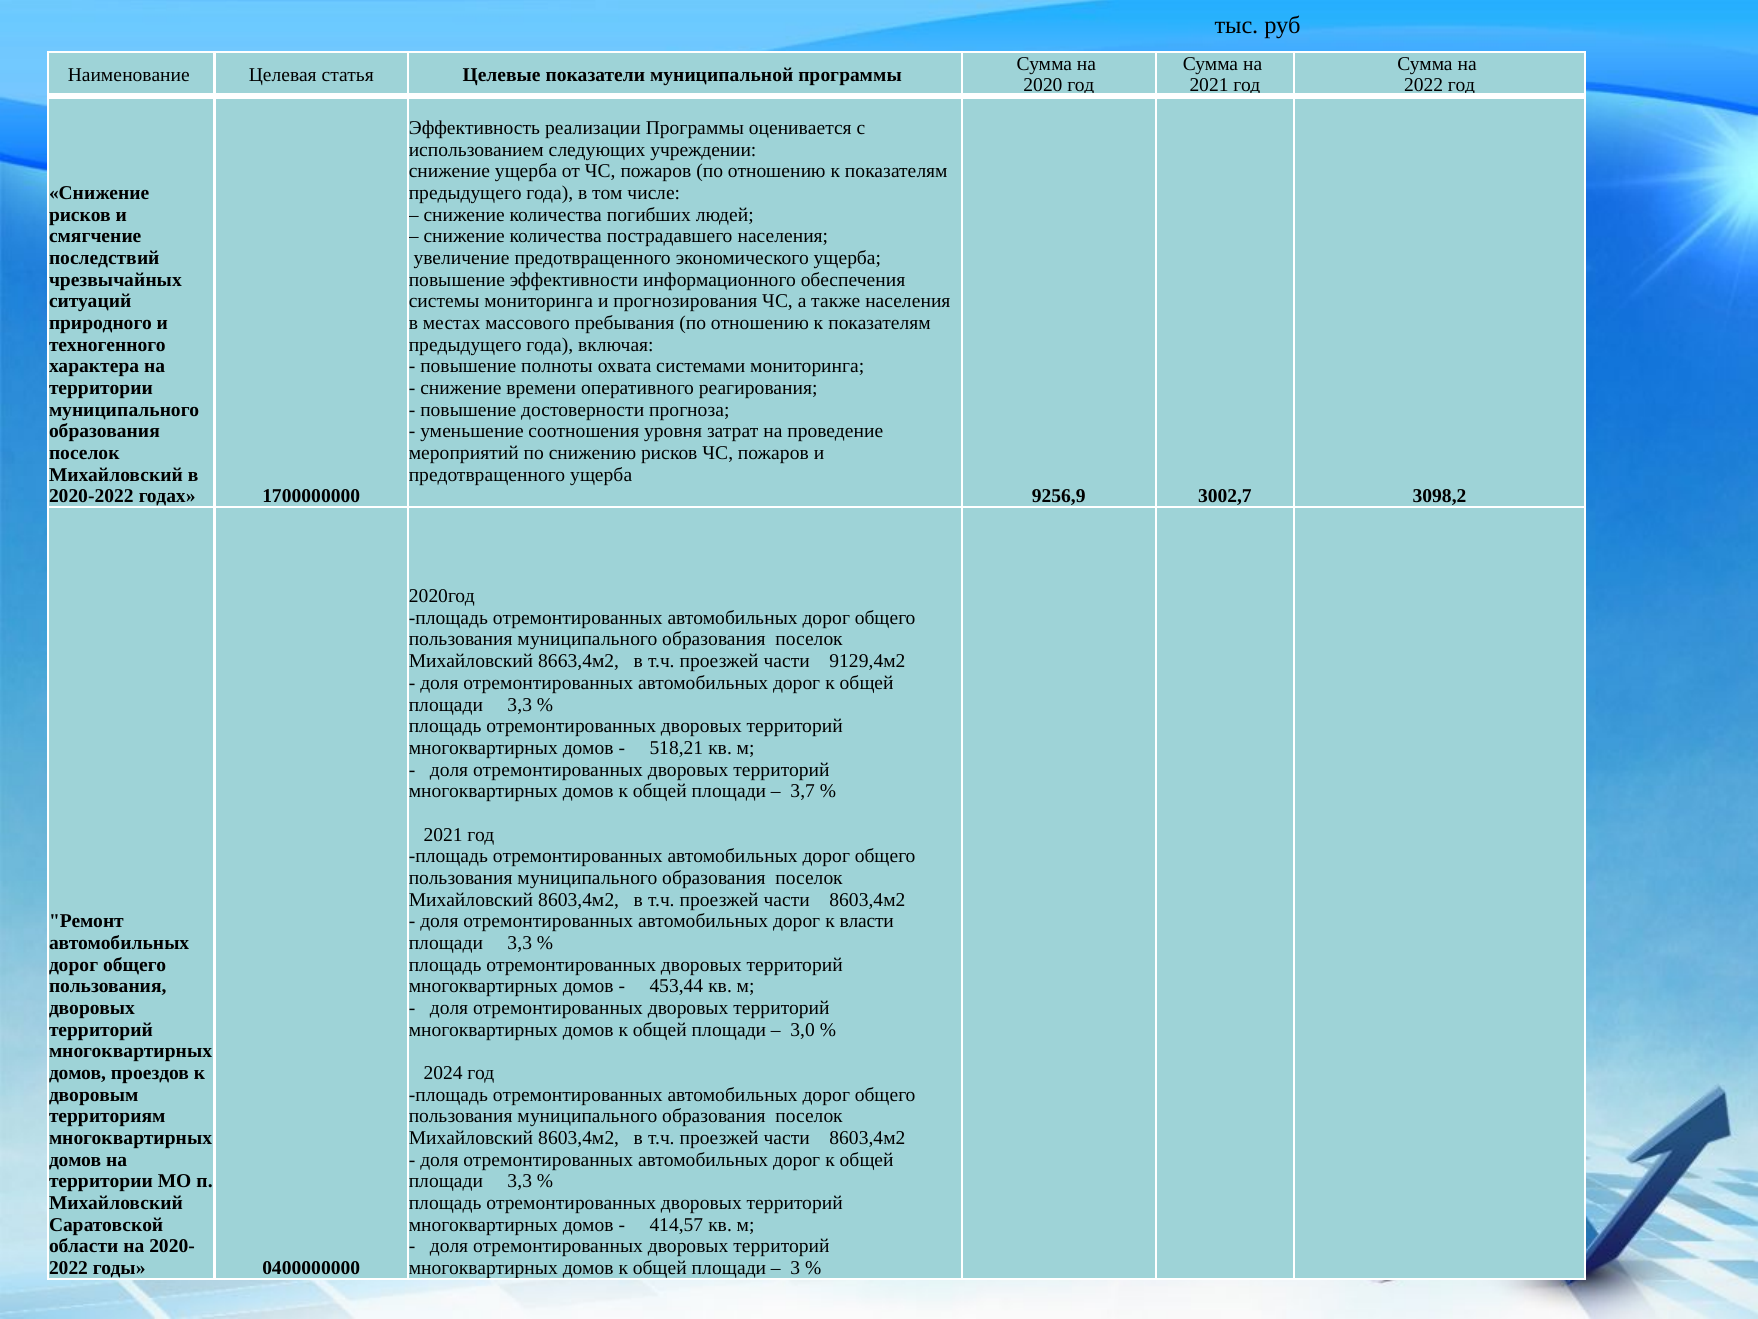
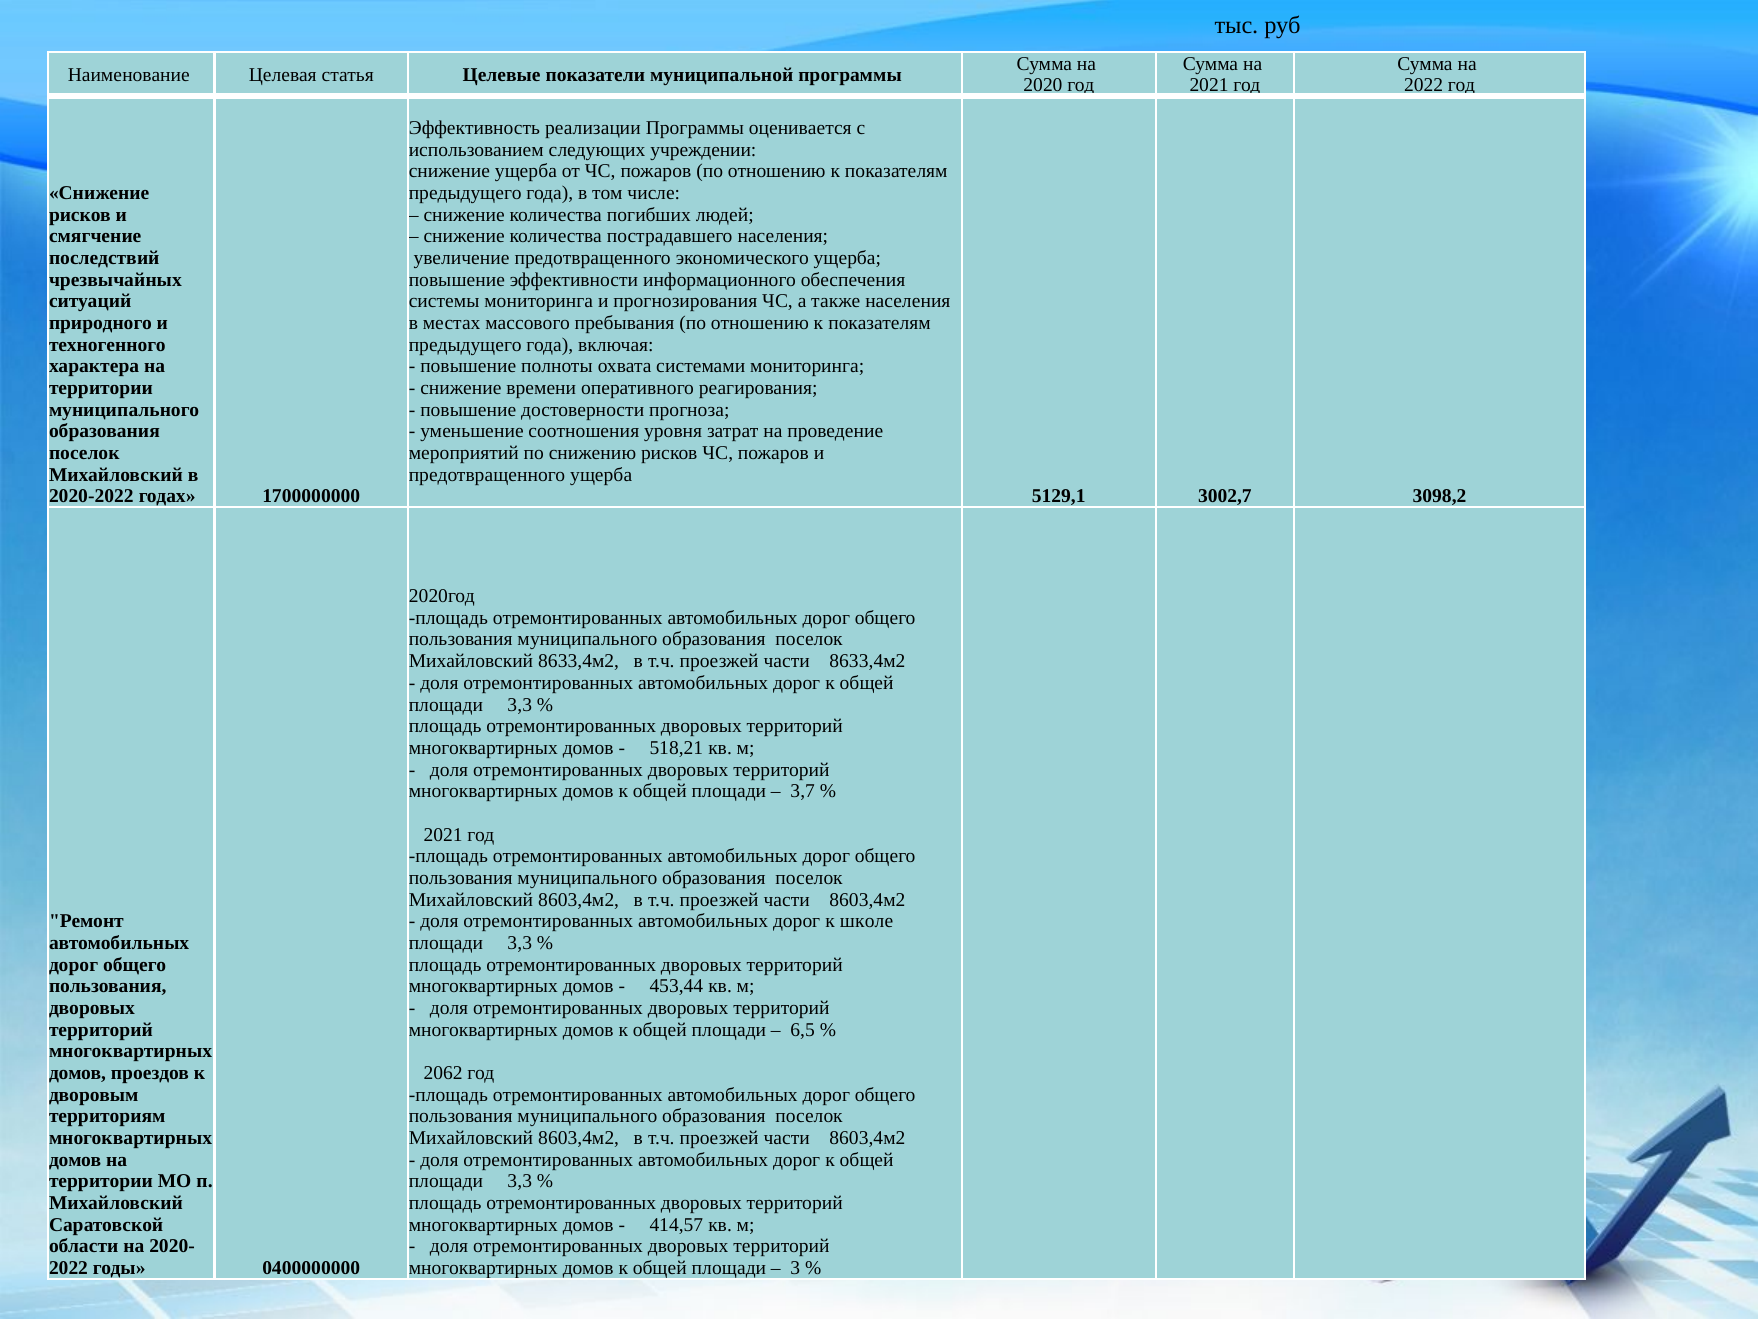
9256,9: 9256,9 -> 5129,1 (1059, 496)
Михайловский 8663,4м2: 8663,4м2 -> 8633,4м2 (579, 661)
части 9129,4м2: 9129,4м2 -> 8633,4м2 (867, 661)
власти: власти -> школе (867, 921)
3,0: 3,0 -> 6,5 (803, 1029)
2024: 2024 -> 2062 (443, 1073)
